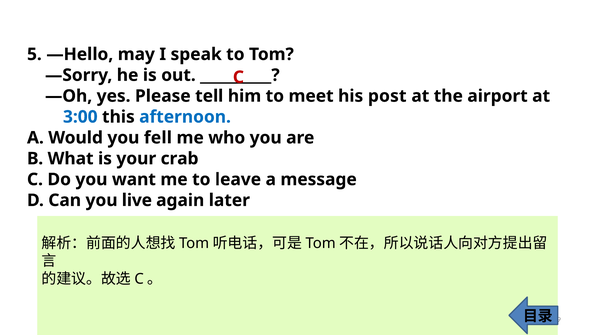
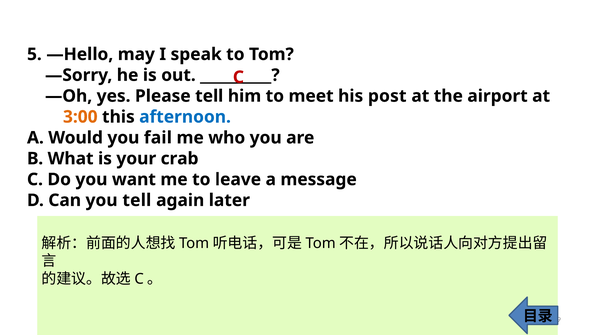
3:00 colour: blue -> orange (80, 117)
fell: fell -> fail (158, 138)
you live: live -> tell (137, 200)
